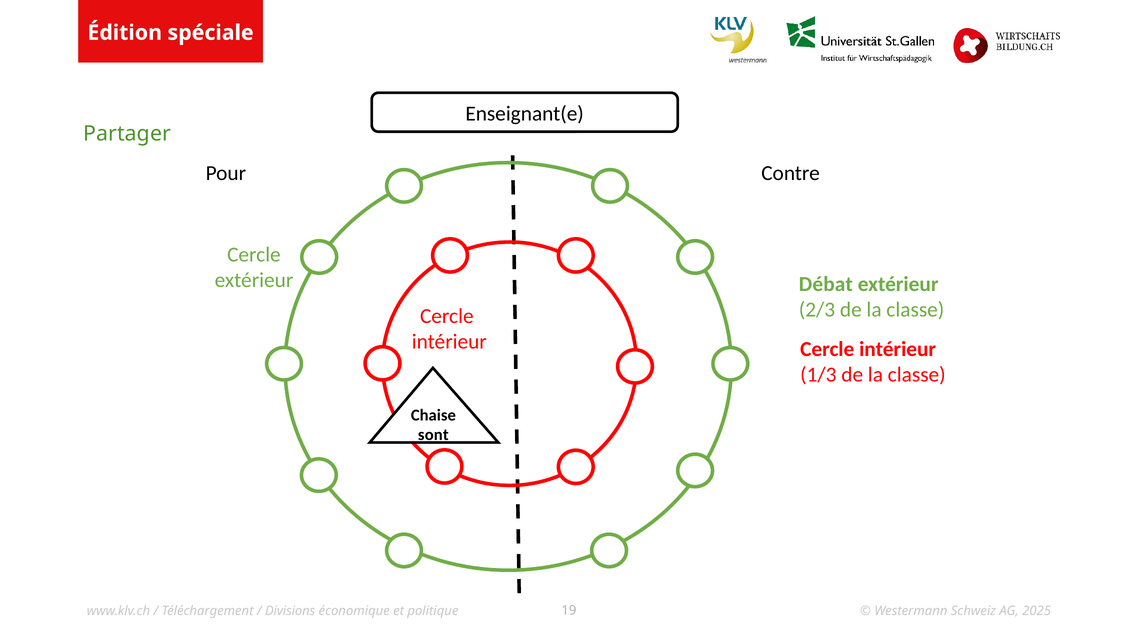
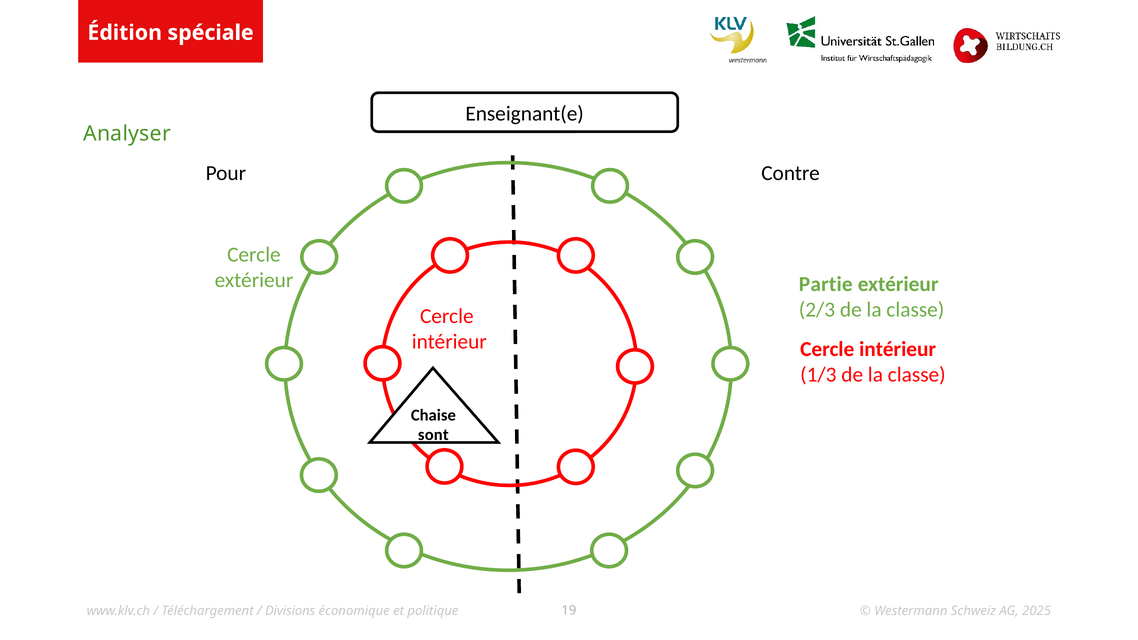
Partager: Partager -> Analyser (127, 134)
Débat: Débat -> Partie (826, 284)
